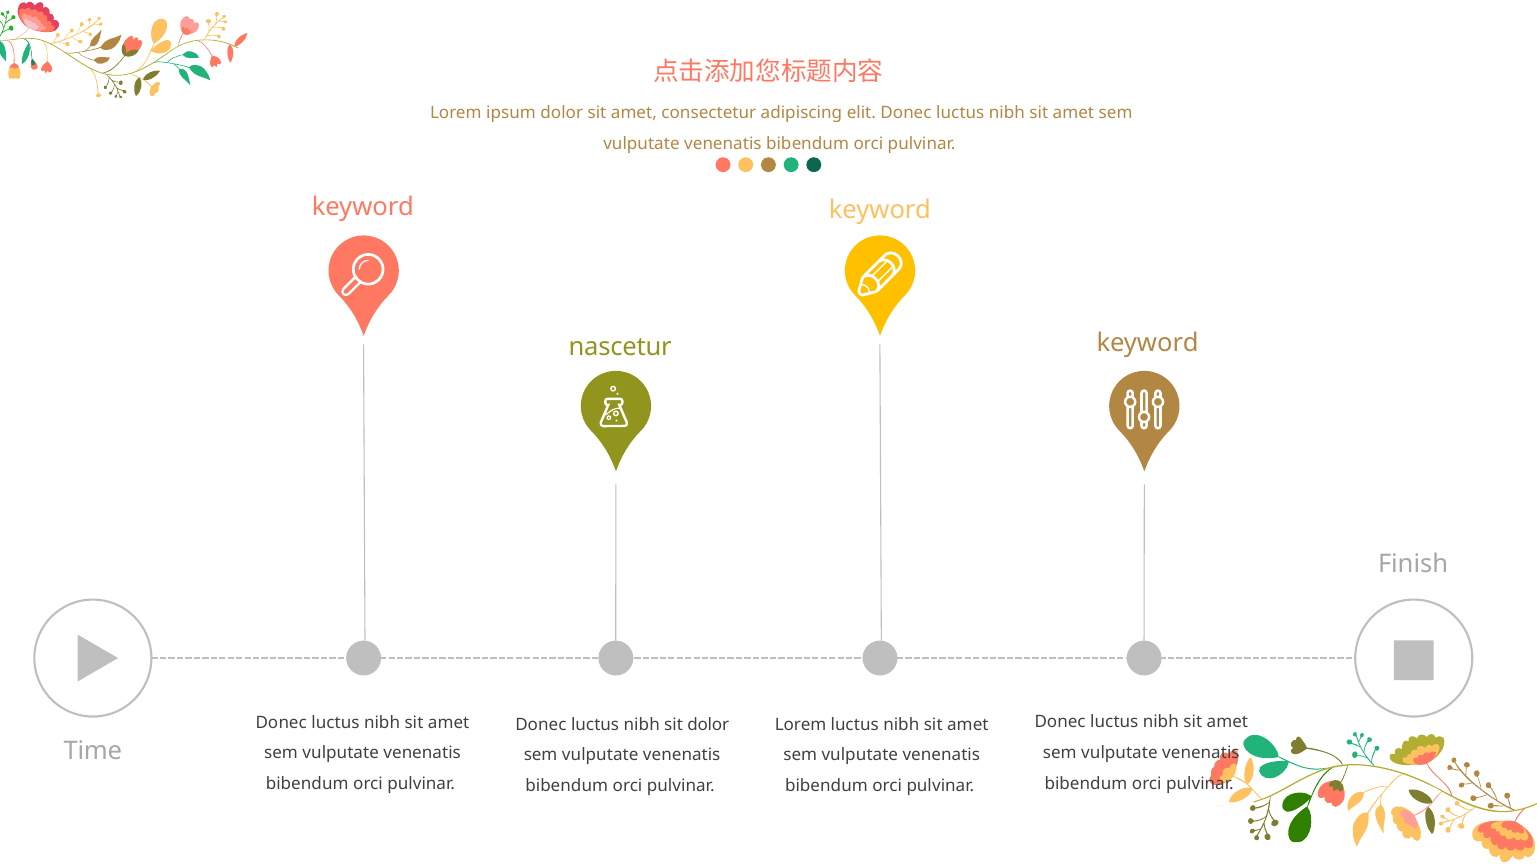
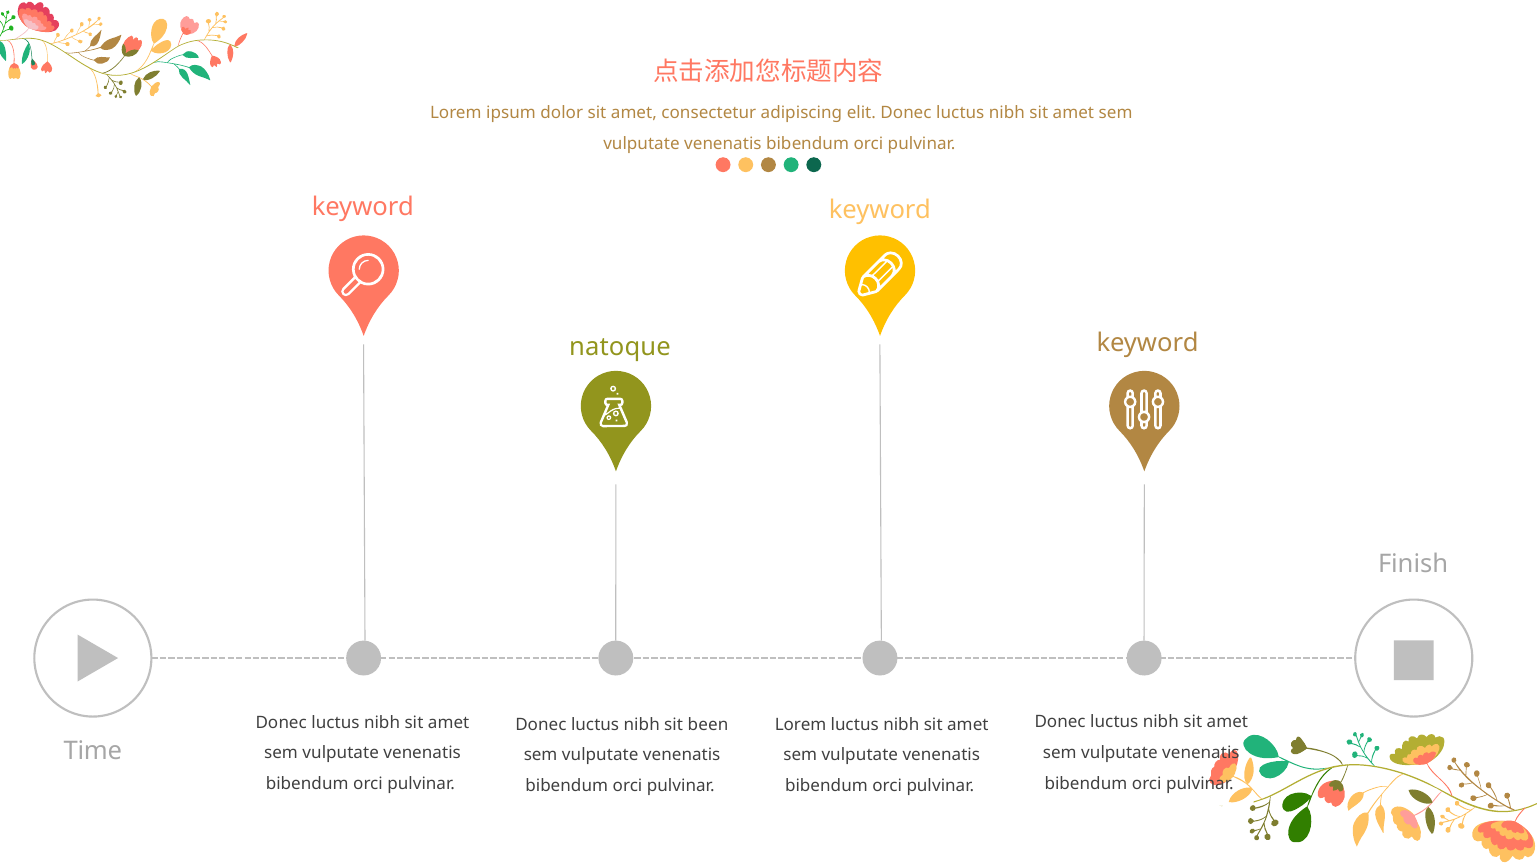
nascetur: nascetur -> natoque (620, 347)
sit dolor: dolor -> been (708, 725)
